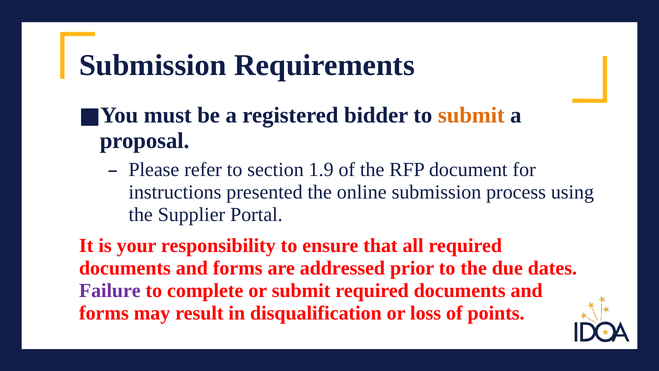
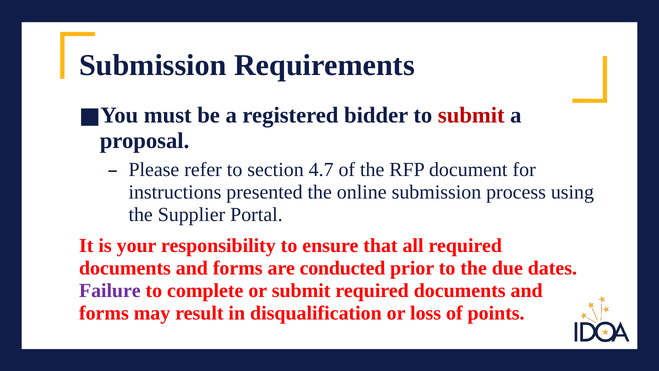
submit colour: orange -> red (471, 115)
1.9: 1.9 -> 4.7 (321, 170)
addressed: addressed -> conducted (343, 268)
